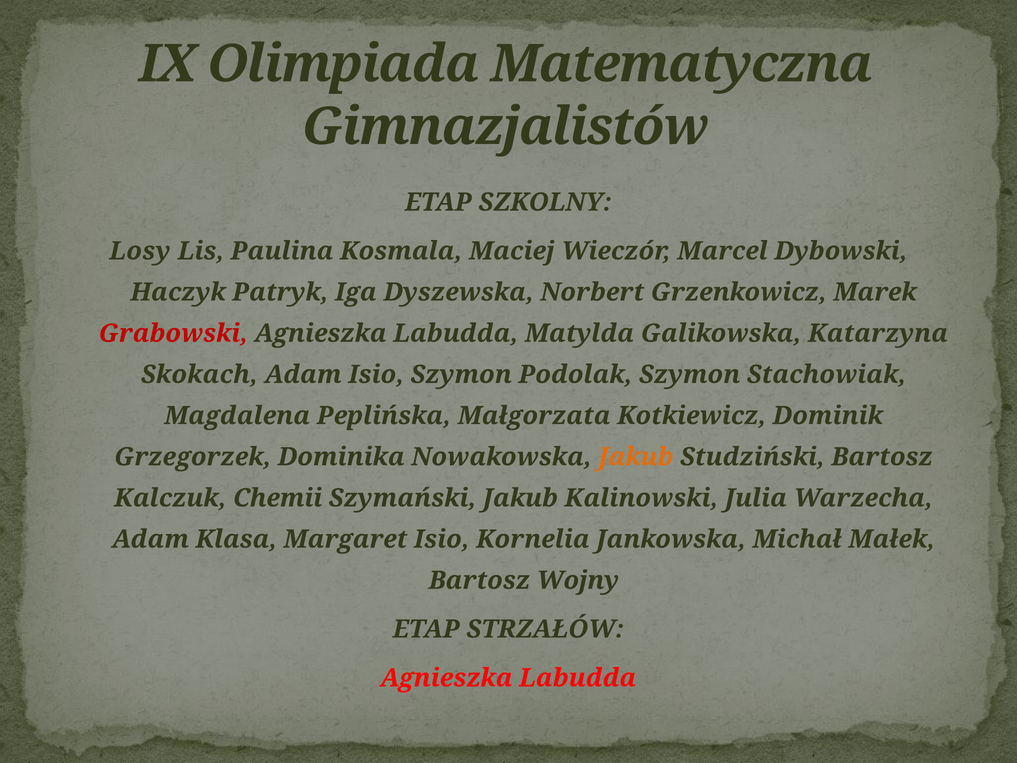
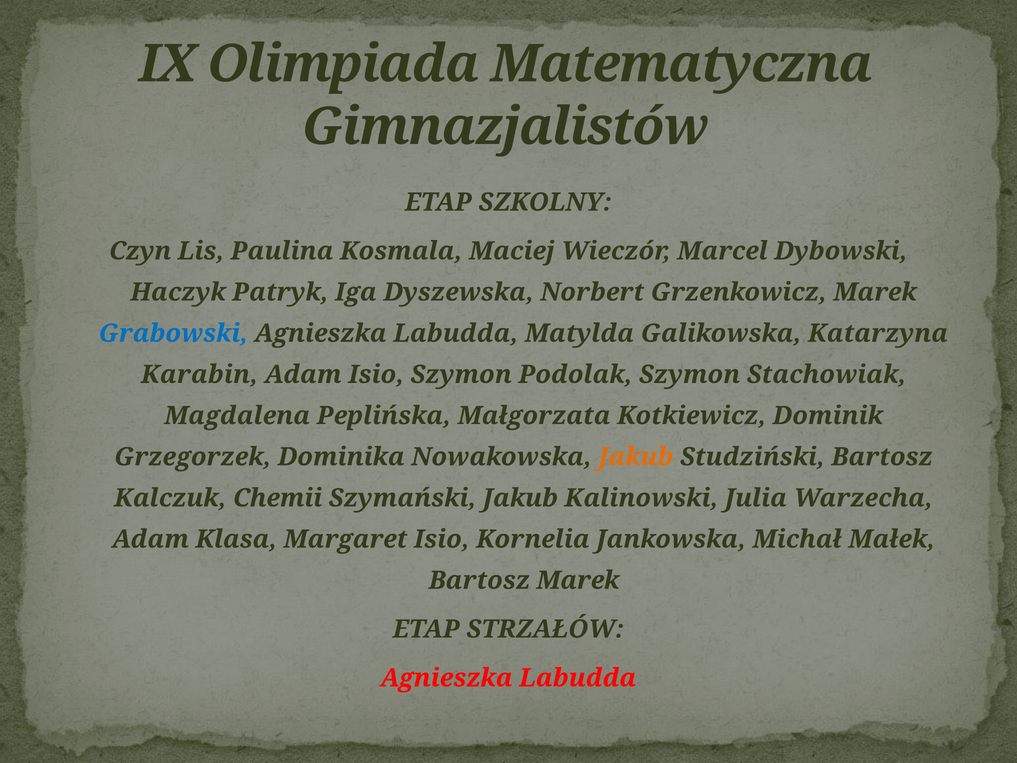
Losy: Losy -> Czyn (140, 251)
Grabowski colour: red -> blue (173, 333)
Skokach: Skokach -> Karabin (199, 374)
Bartosz Wojny: Wojny -> Marek (578, 580)
